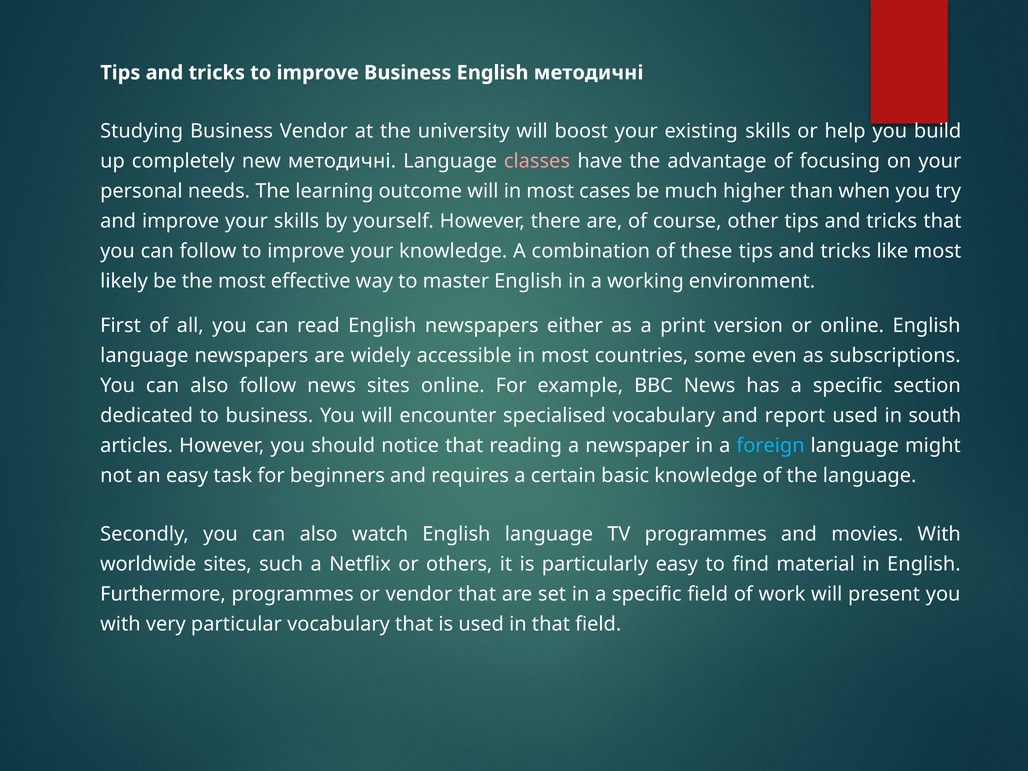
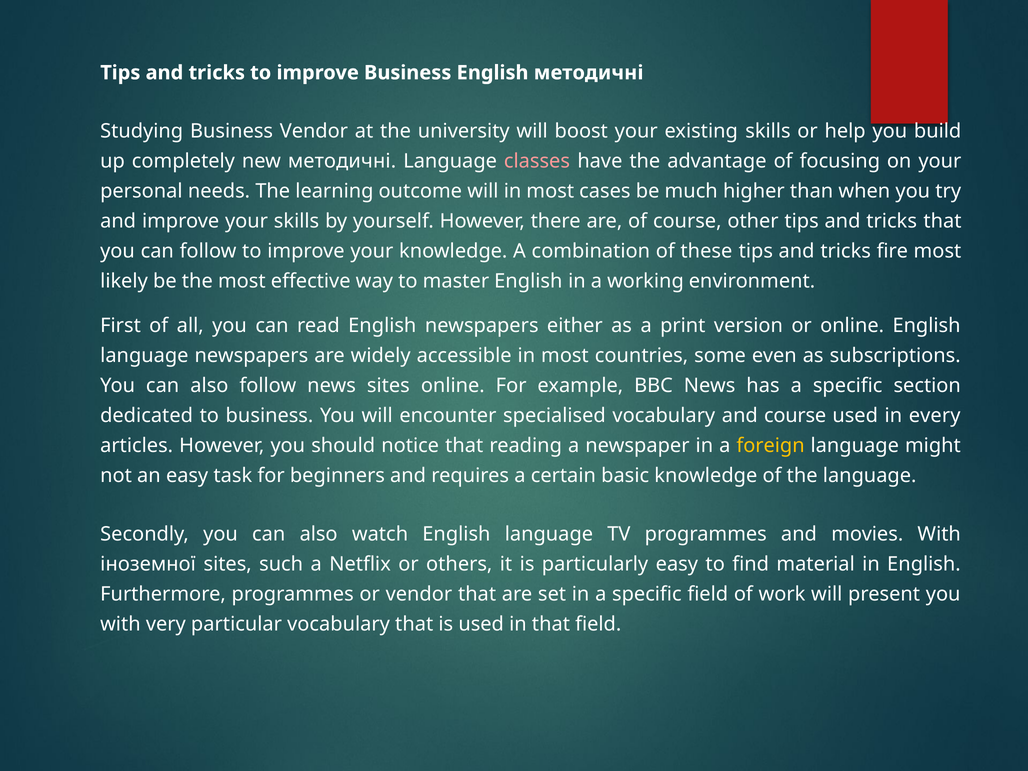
like: like -> fire (892, 251)
and report: report -> course (795, 415)
south: south -> every (935, 415)
foreign colour: light blue -> yellow (771, 445)
worldwide: worldwide -> іноземної (148, 564)
